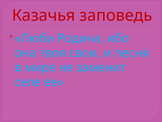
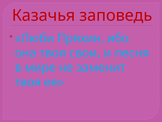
Родина: Родина -> Пряхин (81, 38)
селе: селе -> твоя (28, 82)
